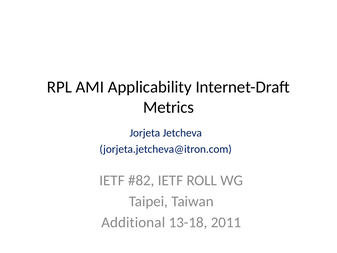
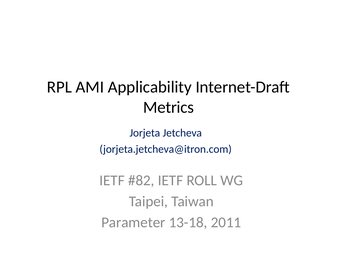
Additional: Additional -> Parameter (133, 222)
